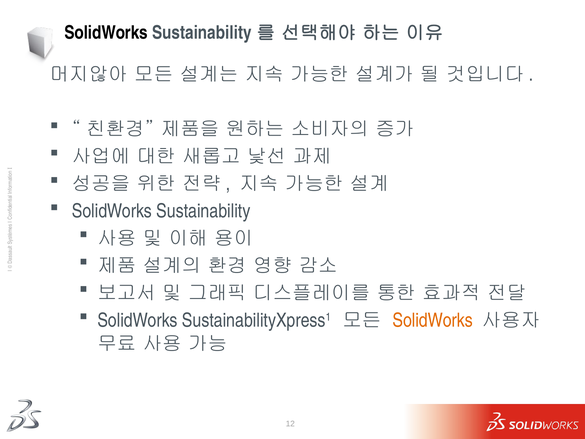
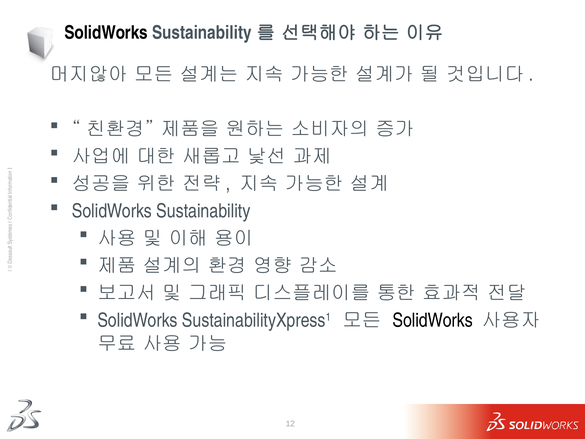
SolidWorks colour: orange -> black (433, 320)
